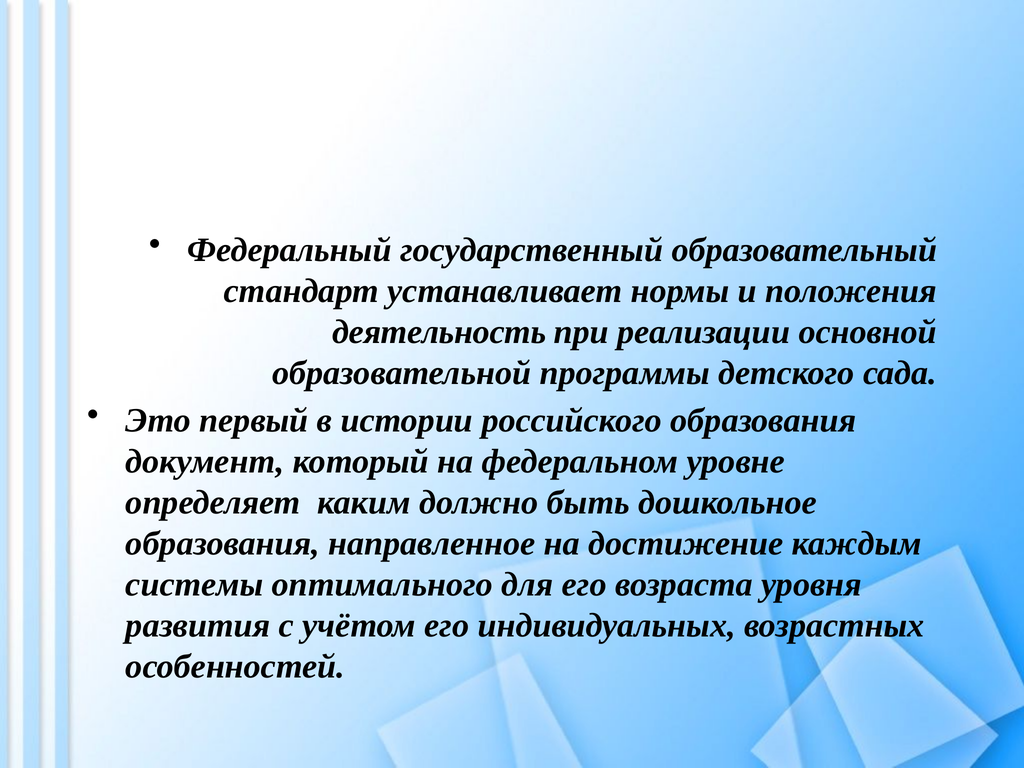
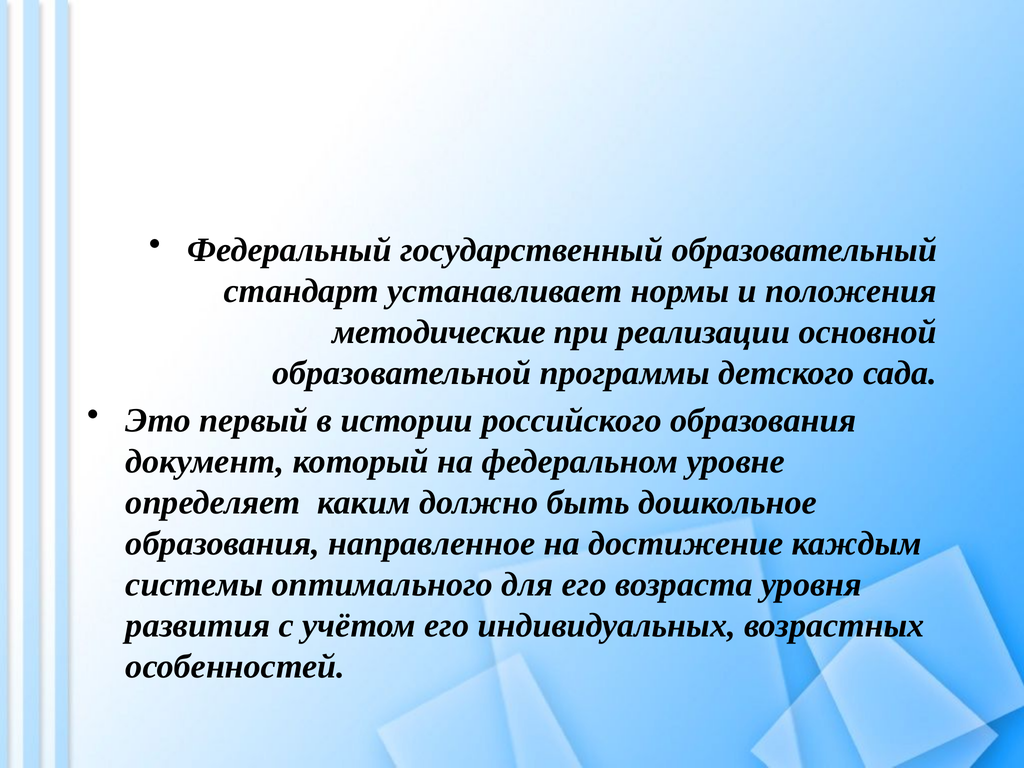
деятельность: деятельность -> методические (439, 332)
